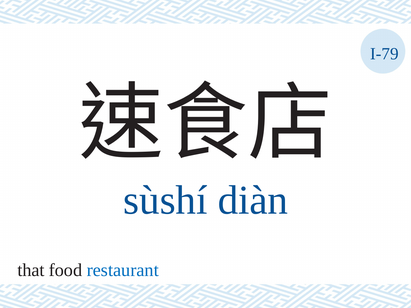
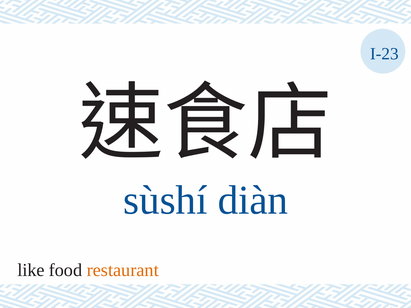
I-79: I-79 -> I-23 (384, 54)
that: that -> like (31, 270)
restaurant colour: blue -> orange (123, 270)
